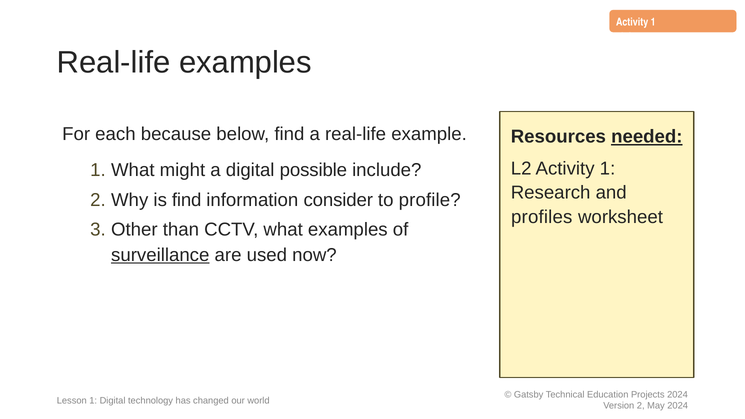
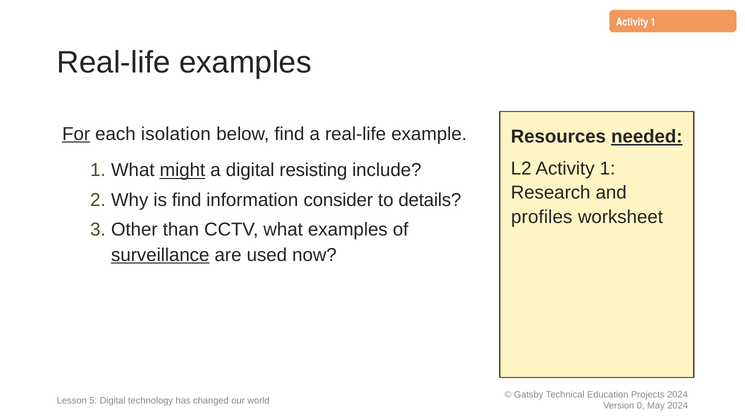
For underline: none -> present (76, 134)
because: because -> isolation (176, 134)
might underline: none -> present (182, 170)
possible: possible -> resisting (313, 170)
profile: profile -> details (430, 200)
Lesson 1: 1 -> 5 (93, 401)
2: 2 -> 0 (641, 406)
